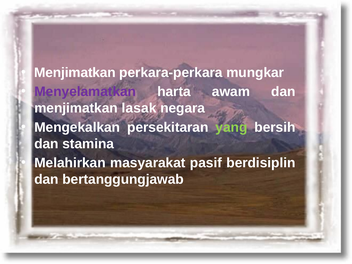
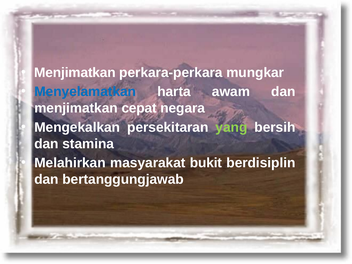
Menyelamatkan colour: purple -> blue (85, 92)
lasak: lasak -> cepat (139, 108)
pasif: pasif -> bukit (206, 163)
